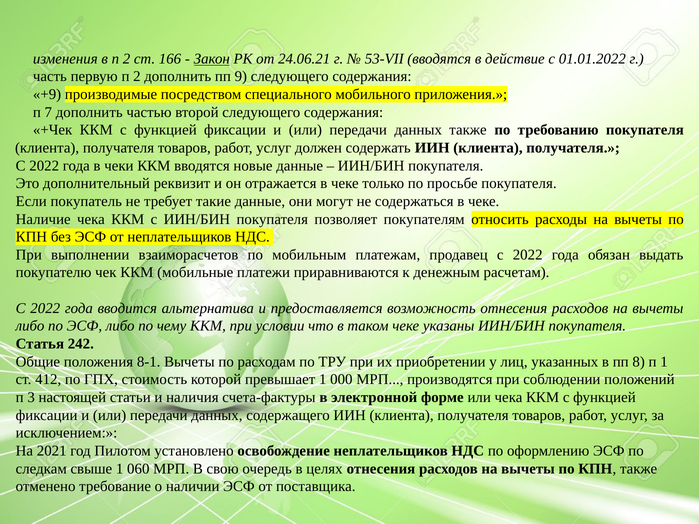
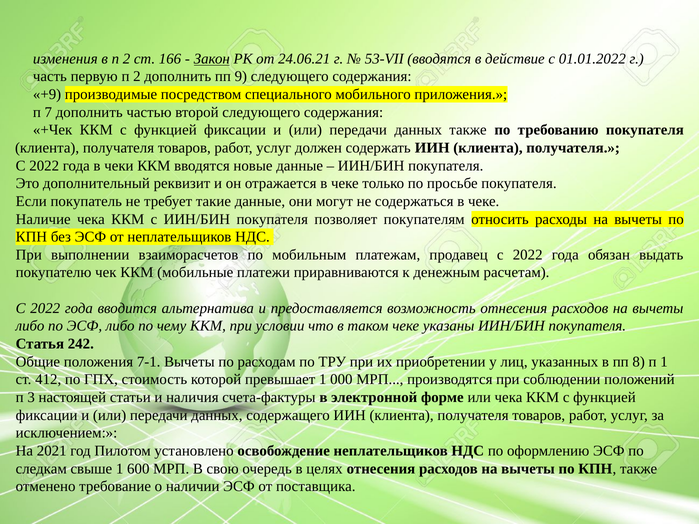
8-1: 8-1 -> 7-1 (149, 362)
060: 060 -> 600 (138, 469)
